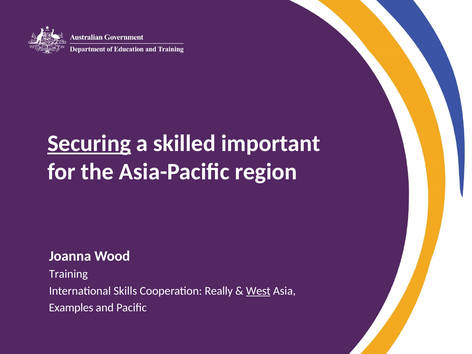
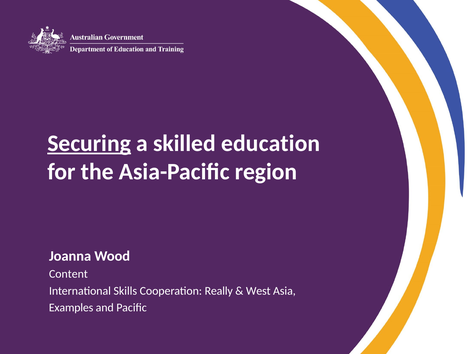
important: important -> education (271, 143)
Training: Training -> Content (68, 274)
West underline: present -> none (258, 291)
